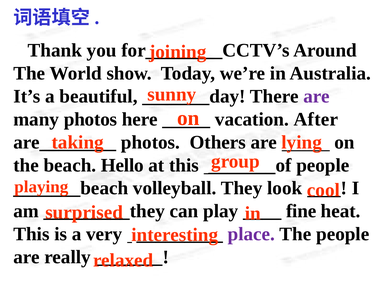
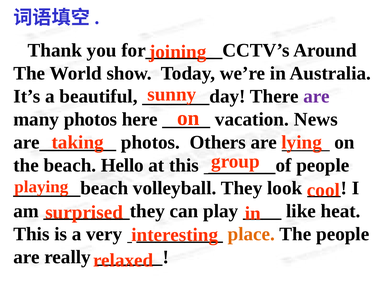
After: After -> News (316, 119)
fine: fine -> like (301, 211)
place colour: purple -> orange (251, 234)
